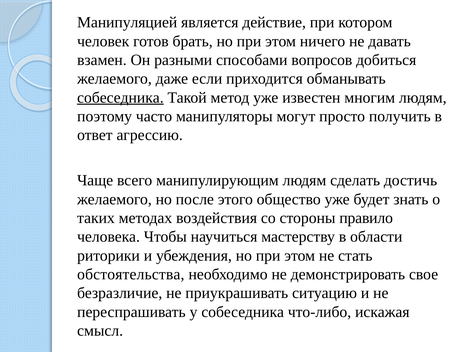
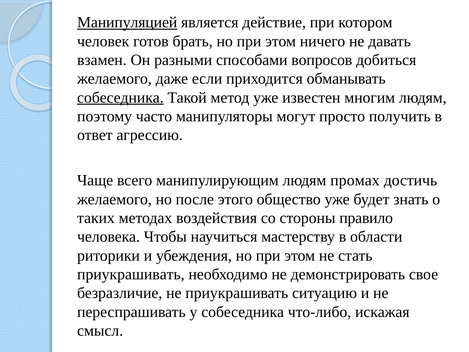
Манипуляцией underline: none -> present (127, 22)
сделать: сделать -> промах (355, 180)
обстоятельства: обстоятельства -> приукрашивать (131, 274)
